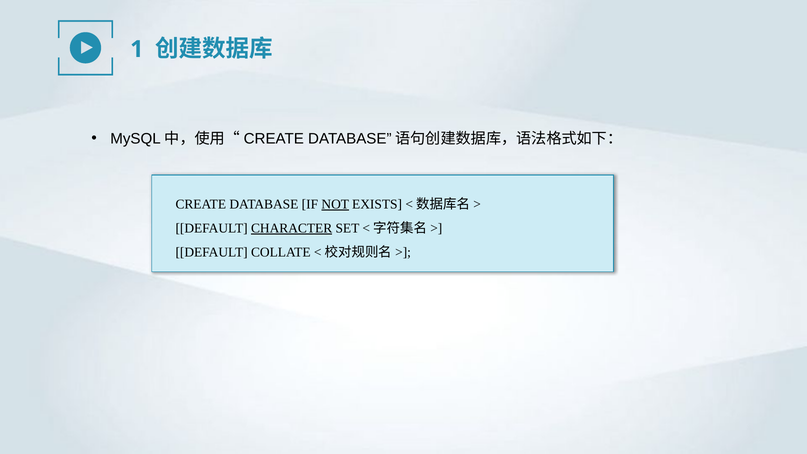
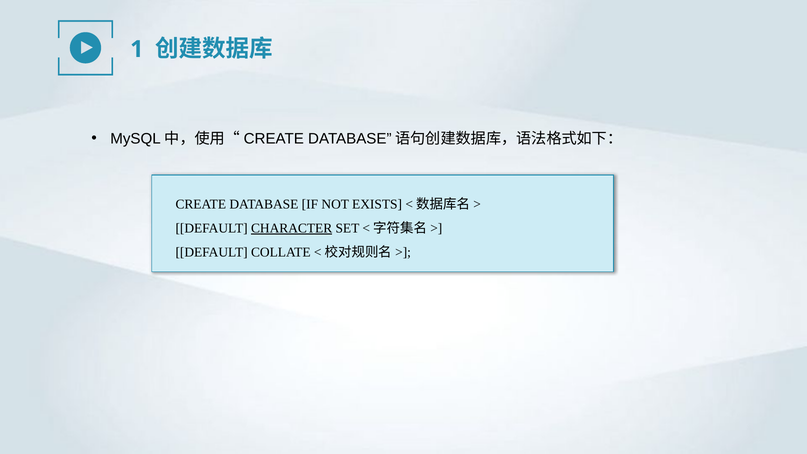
NOT underline: present -> none (335, 204)
